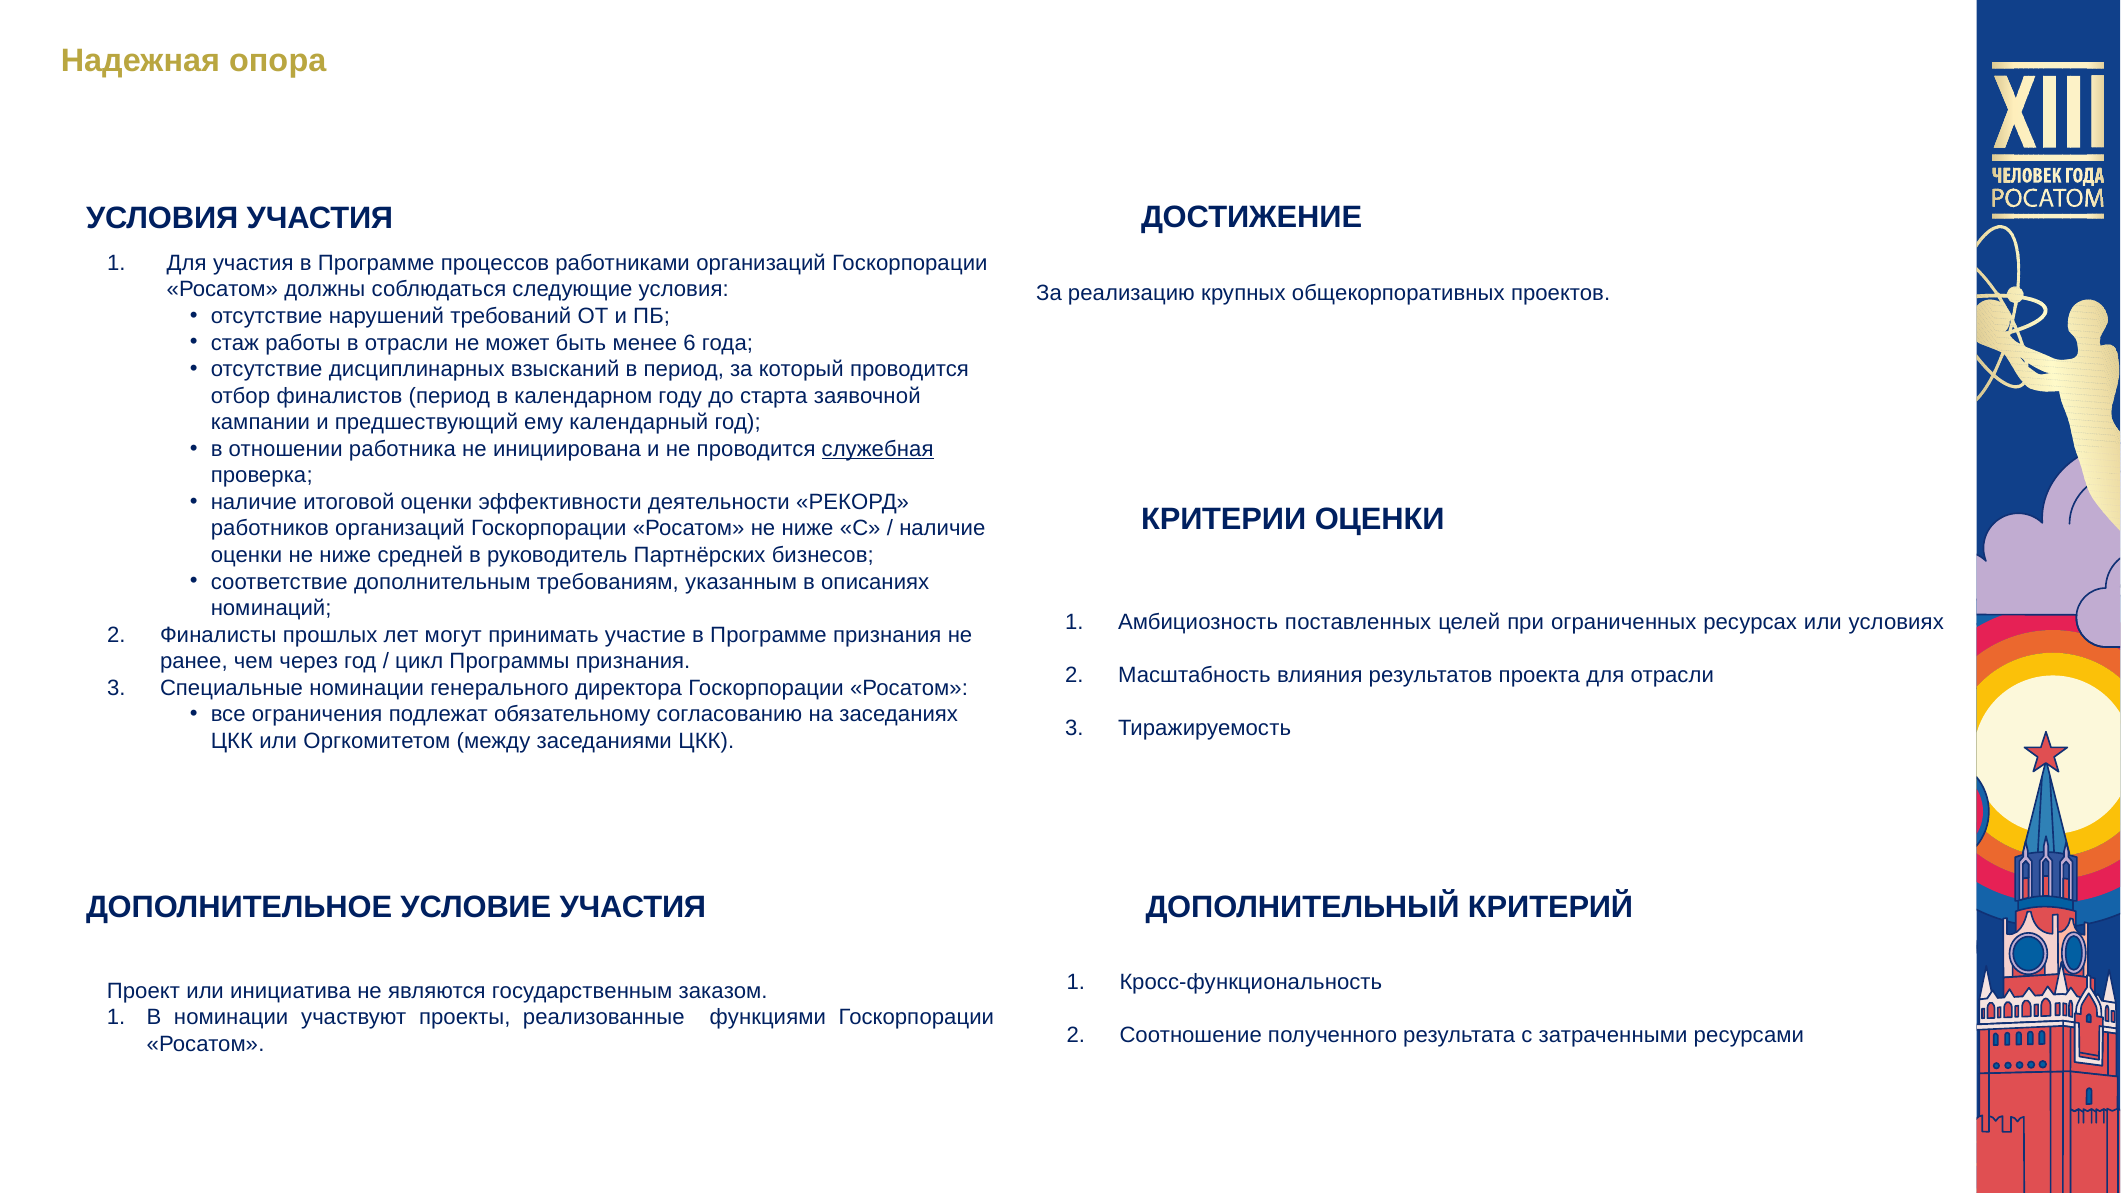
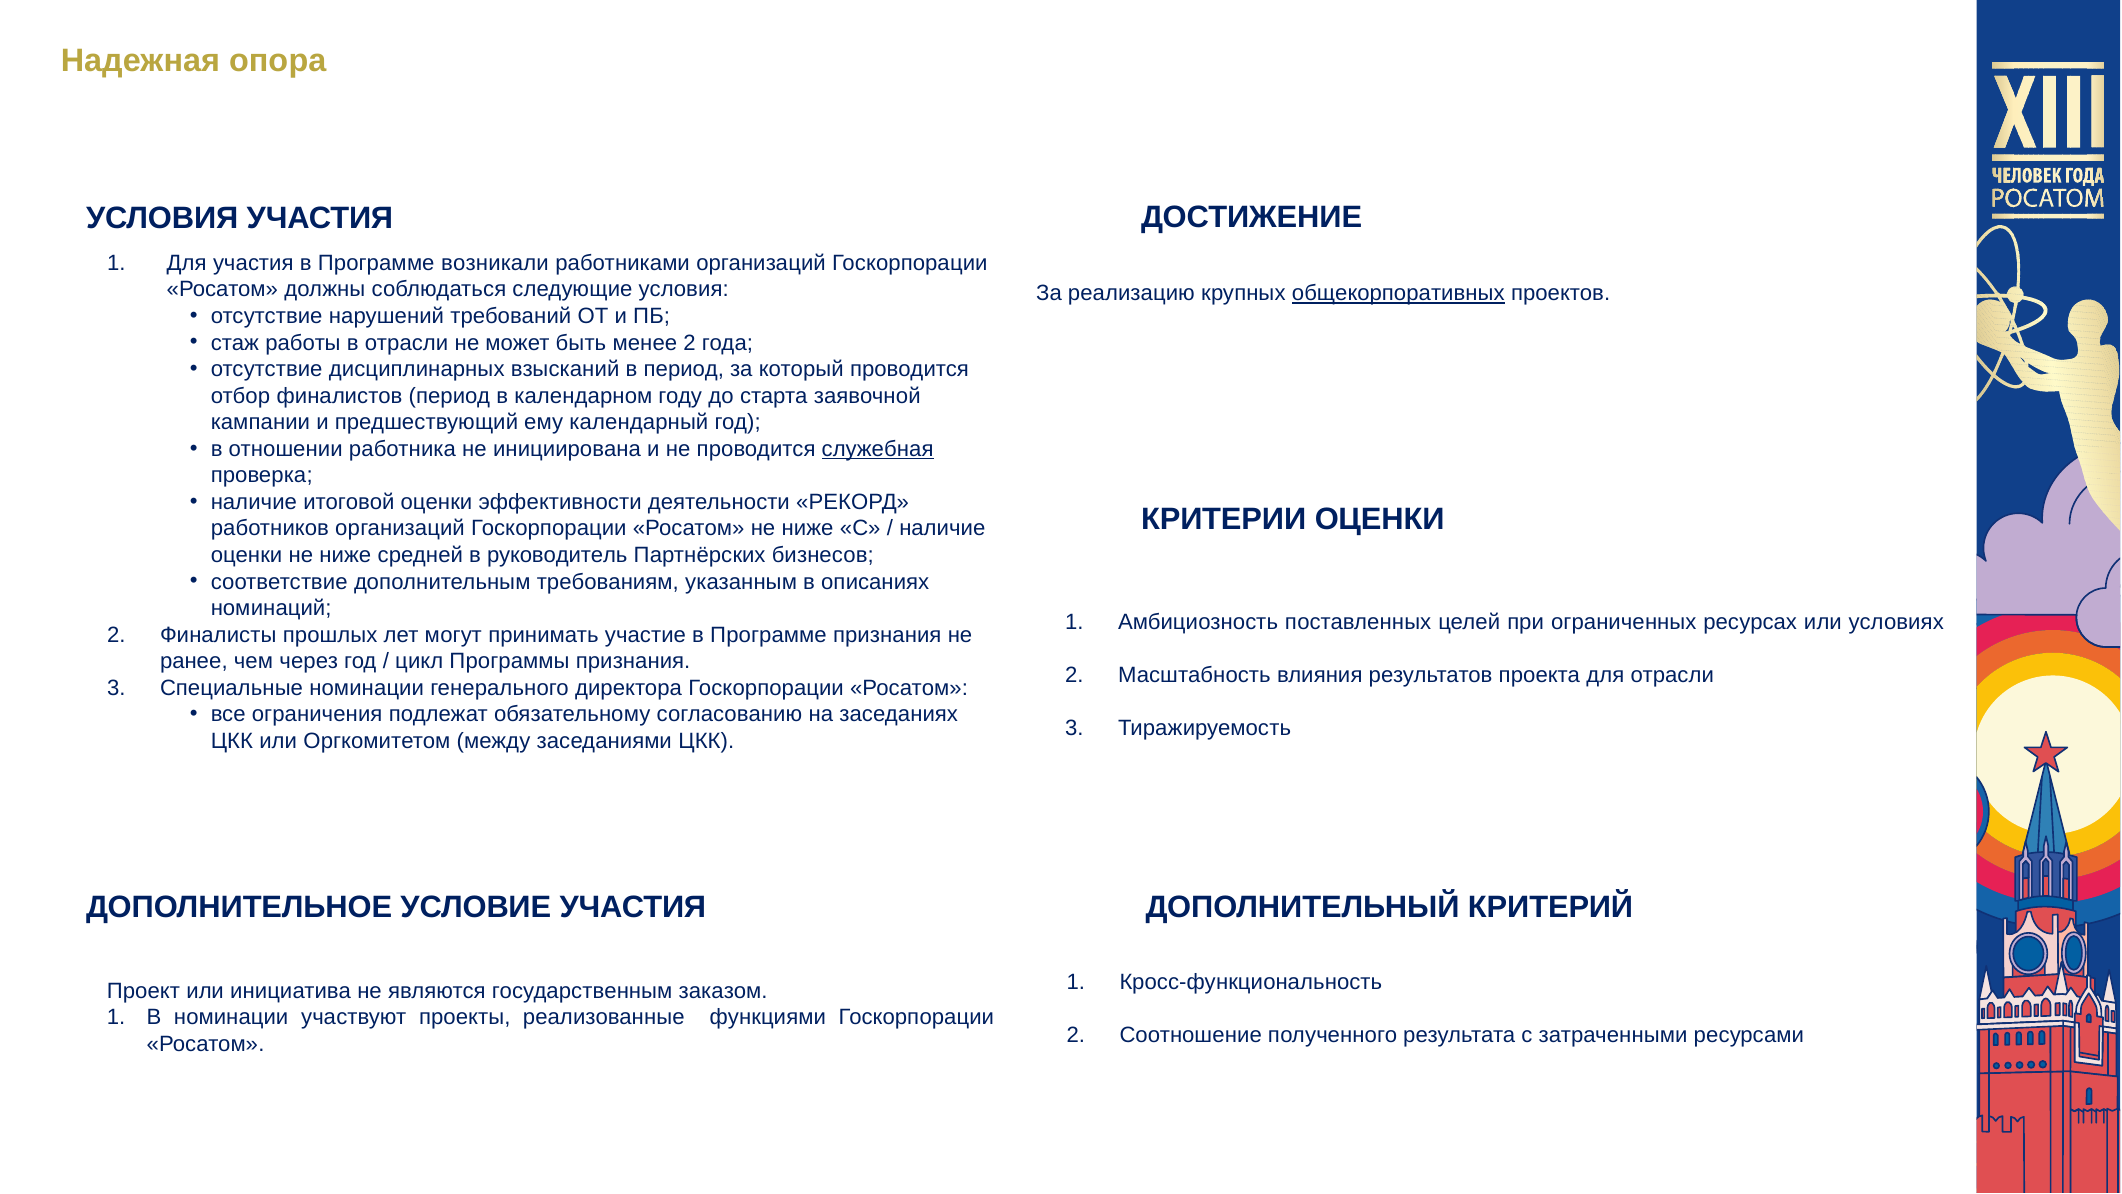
процессов: процессов -> возникали (495, 263)
общекорпоративных underline: none -> present (1398, 294)
менее 6: 6 -> 2 (689, 343)
